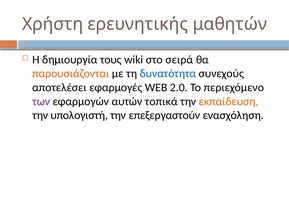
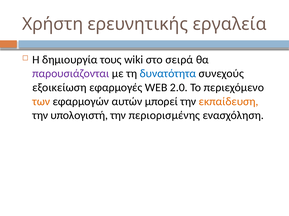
μαθητών: μαθητών -> εργαλεία (230, 24)
παρουσιάζονται colour: orange -> purple (71, 74)
αποτελέσει: αποτελέσει -> εξοικείωση (59, 88)
των colour: purple -> orange (41, 102)
τοπικά: τοπικά -> μπορεί (161, 102)
επεξεργαστούν: επεξεργαστούν -> περιορισμένης (164, 116)
